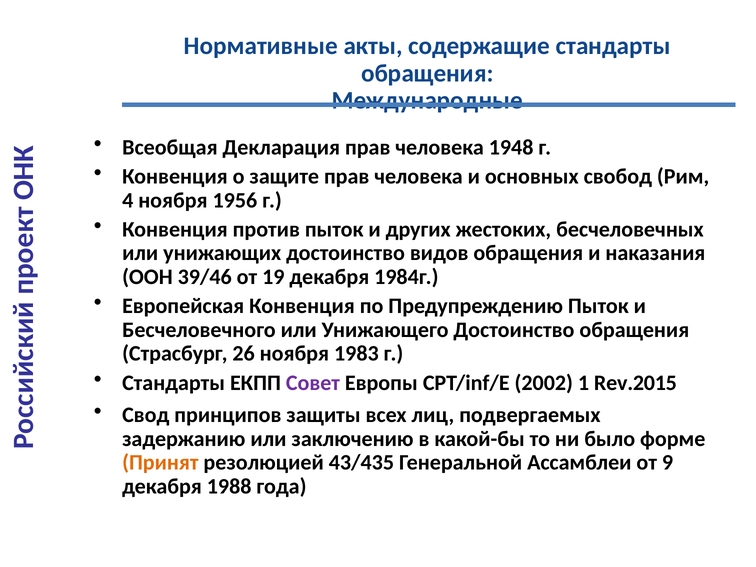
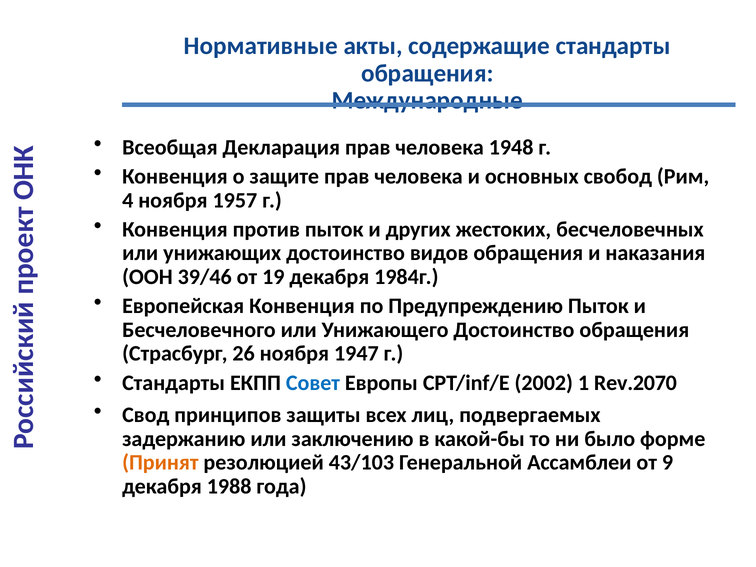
1956: 1956 -> 1957 (235, 200)
1983: 1983 -> 1947 (356, 354)
Совет colour: purple -> blue (313, 383)
Rev.2015: Rev.2015 -> Rev.2070 (635, 383)
43/435: 43/435 -> 43/103 (361, 463)
